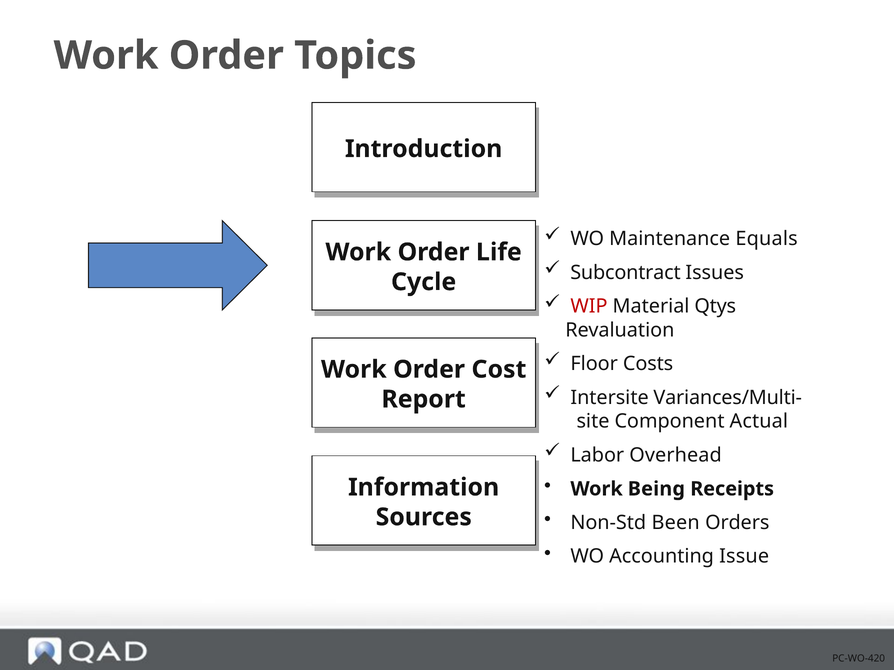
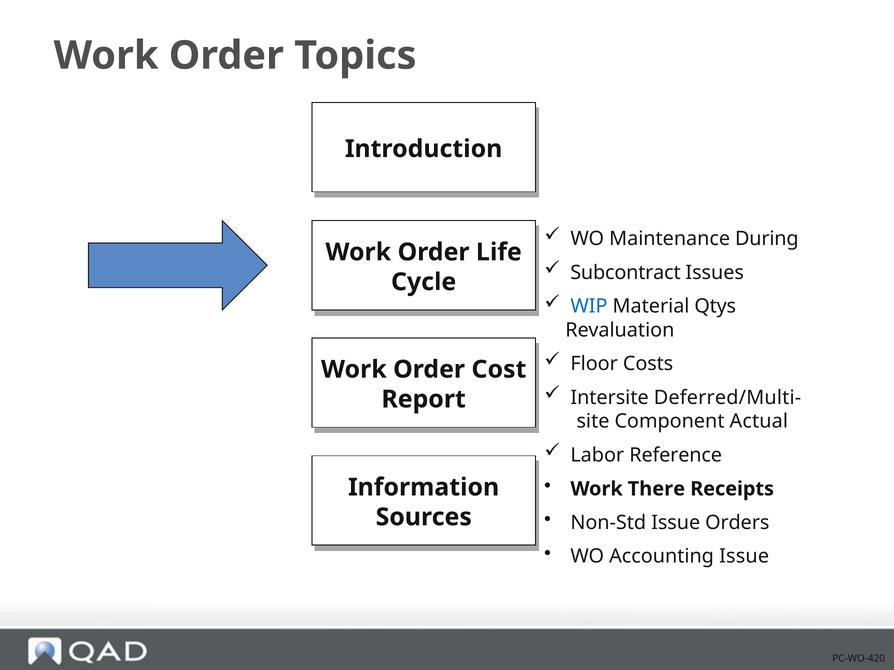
Equals: Equals -> During (767, 239)
WIP colour: red -> blue (589, 307)
Variances/Multi-: Variances/Multi- -> Deferred/Multi- (728, 398)
Overhead: Overhead -> Reference (676, 455)
Being: Being -> There (656, 489)
Non-Std Been: Been -> Issue (676, 523)
